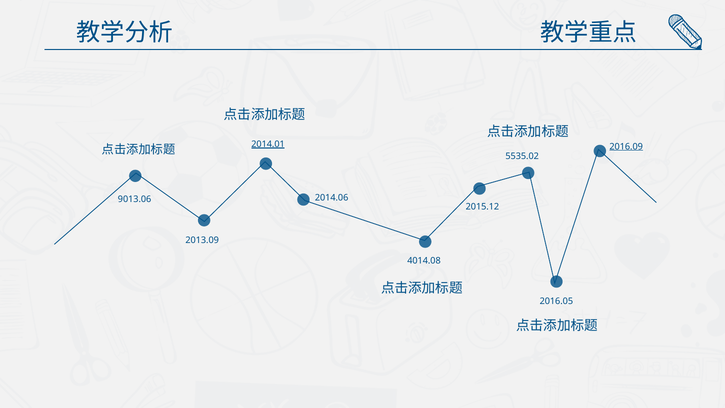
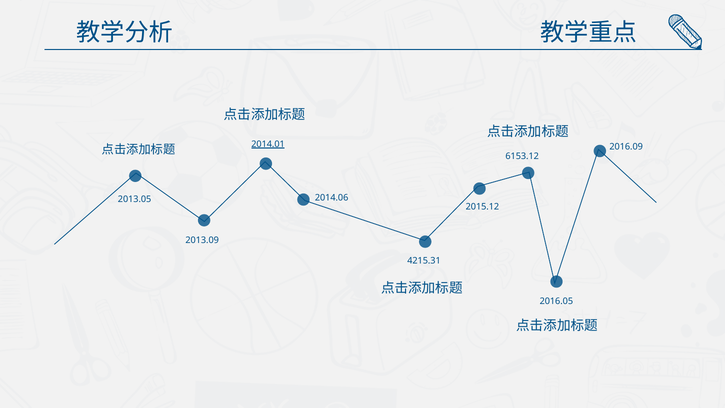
2016.09 underline: present -> none (626, 146)
5535.02: 5535.02 -> 6153.12 (522, 156)
9013.06: 9013.06 -> 2013.05 (135, 199)
4014.08: 4014.08 -> 4215.31 (424, 260)
